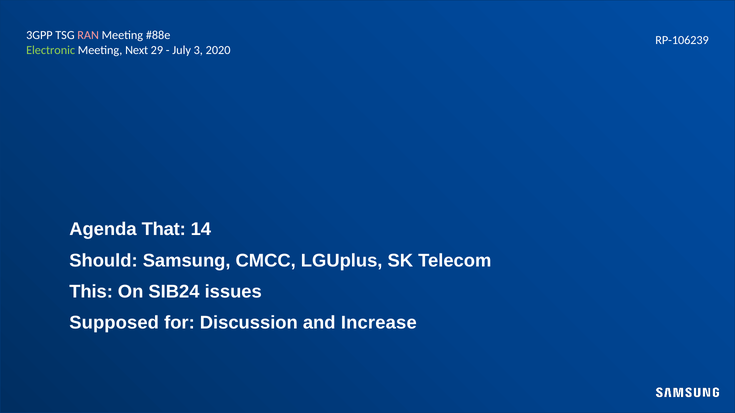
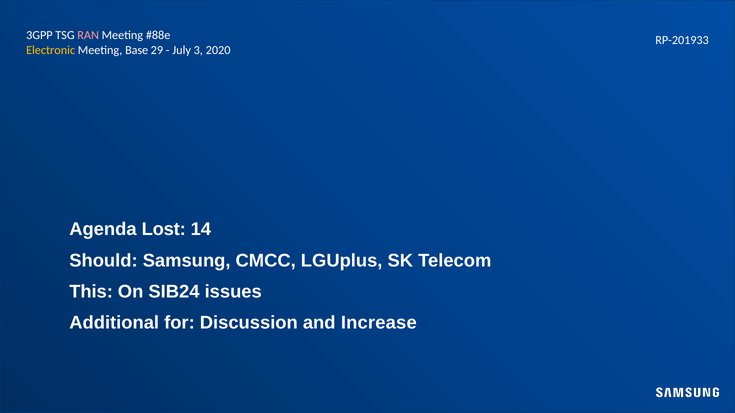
RP-106239: RP-106239 -> RP-201933 (682, 40)
Electronic colour: light green -> yellow (51, 50)
Next: Next -> Base (137, 50)
That: That -> Lost (164, 230)
Supposed: Supposed -> Additional (114, 323)
